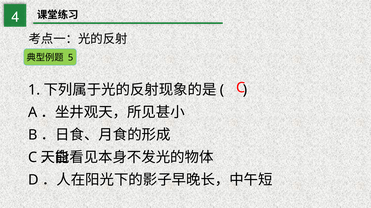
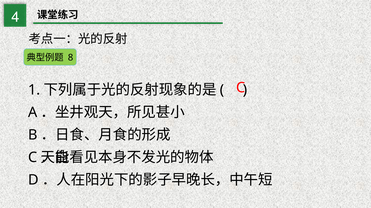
5: 5 -> 8 (71, 58)
